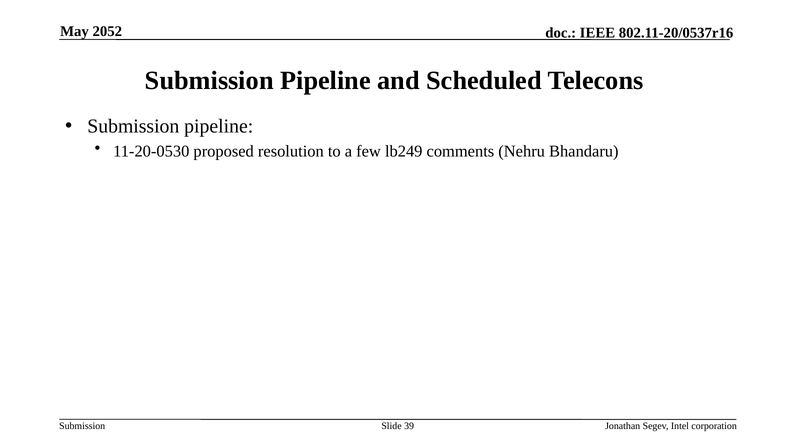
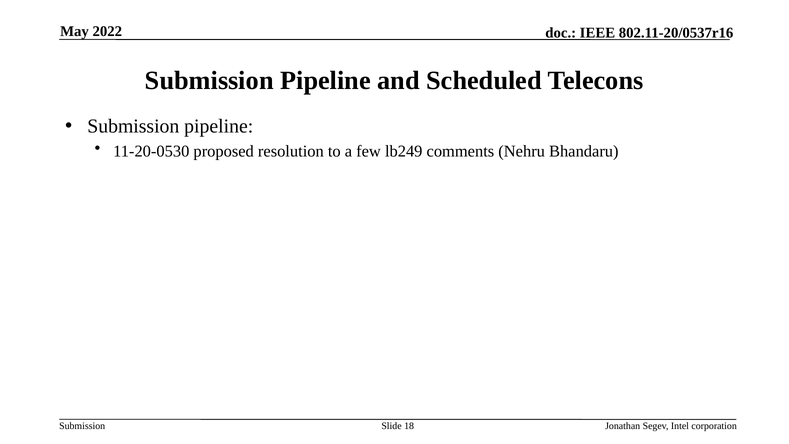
2052: 2052 -> 2022 (107, 31)
39: 39 -> 18 (409, 426)
